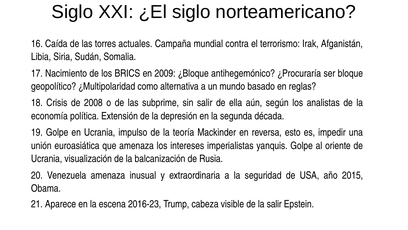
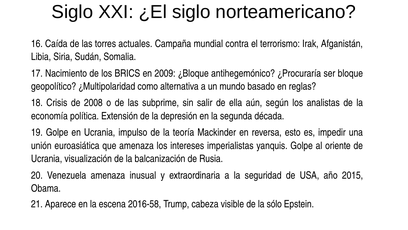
2016-23: 2016-23 -> 2016-58 (145, 204)
la salir: salir -> sólo (274, 204)
